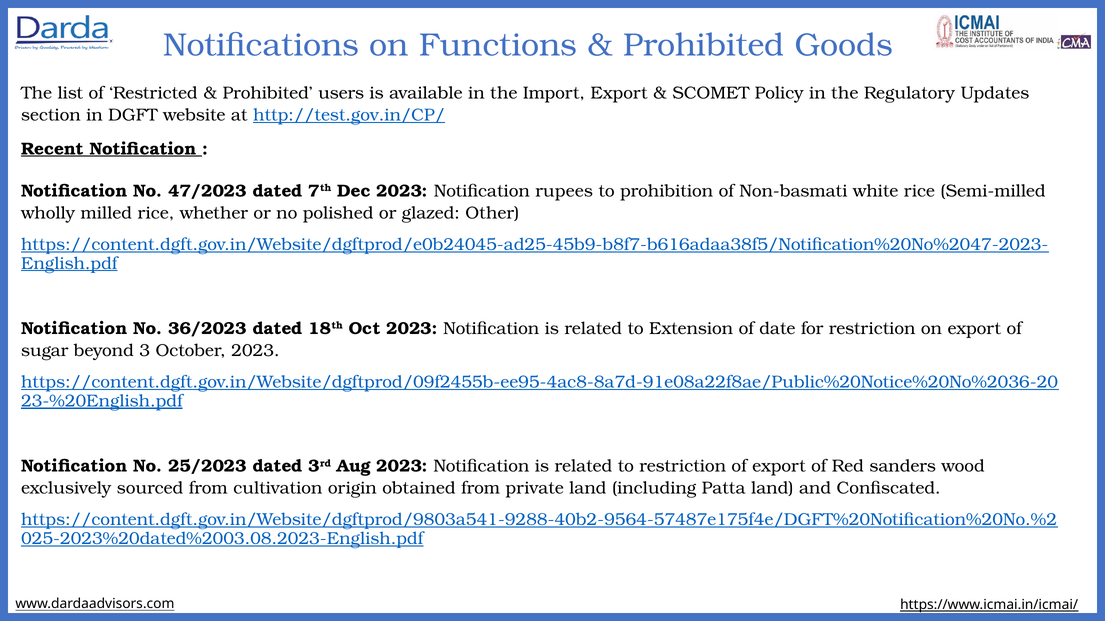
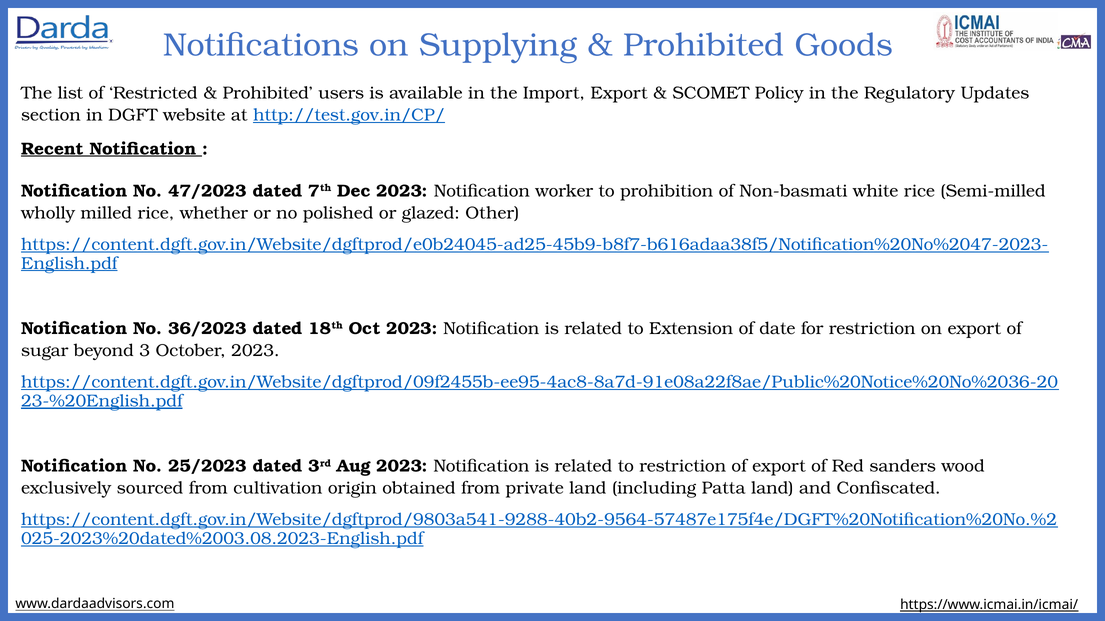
Functions: Functions -> Supplying (498, 45)
rupees: rupees -> worker (564, 191)
